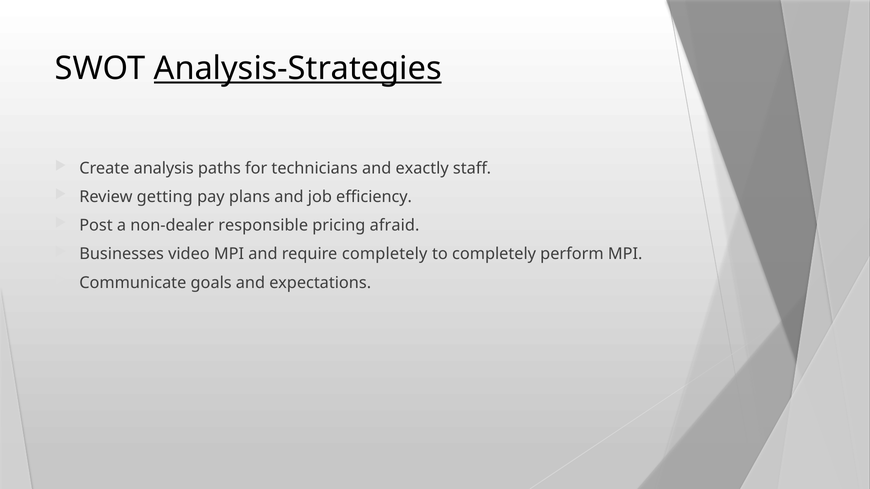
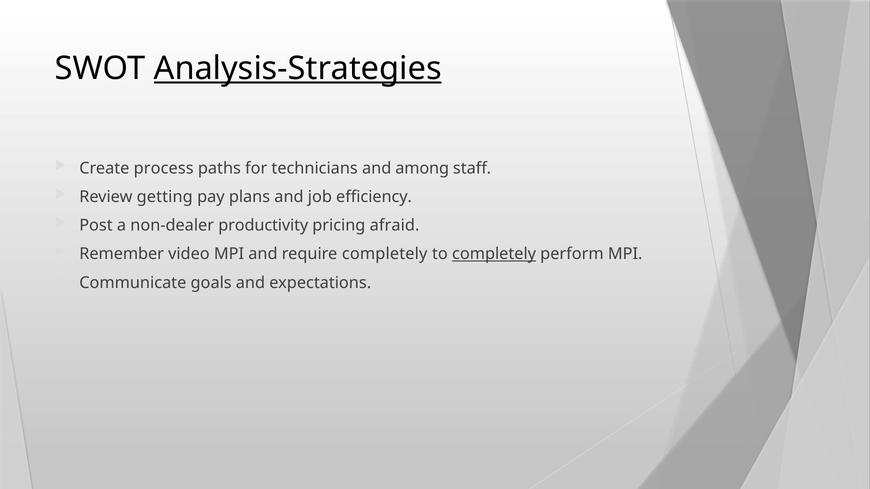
analysis: analysis -> process (164, 168)
exactly: exactly -> among (422, 168)
responsible: responsible -> productivity (263, 226)
Businesses: Businesses -> Remember (122, 254)
completely underline: none -> present (494, 254)
